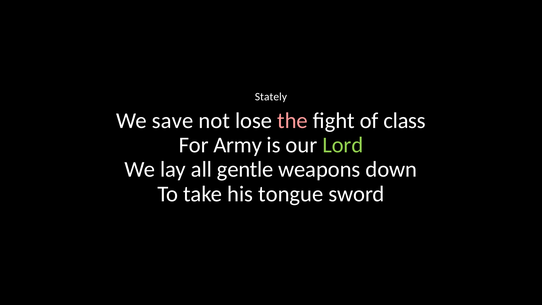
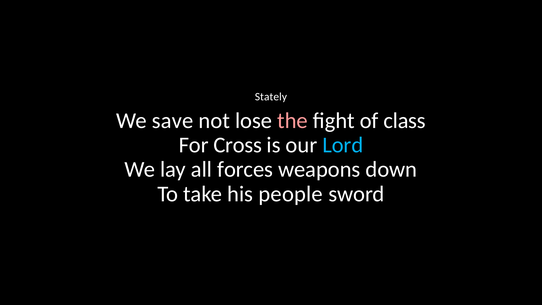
Army: Army -> Cross (238, 145)
Lord colour: light green -> light blue (343, 145)
gentle: gentle -> forces (245, 169)
tongue: tongue -> people (291, 194)
